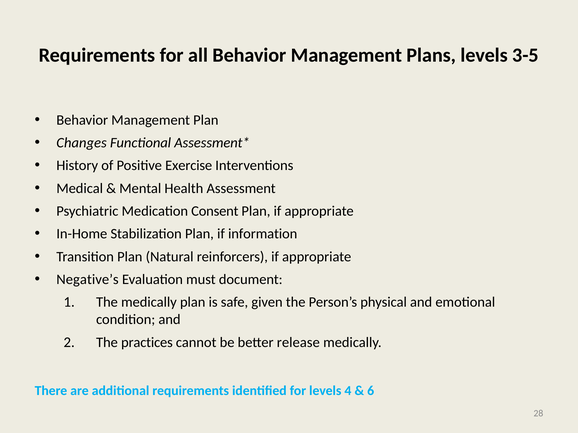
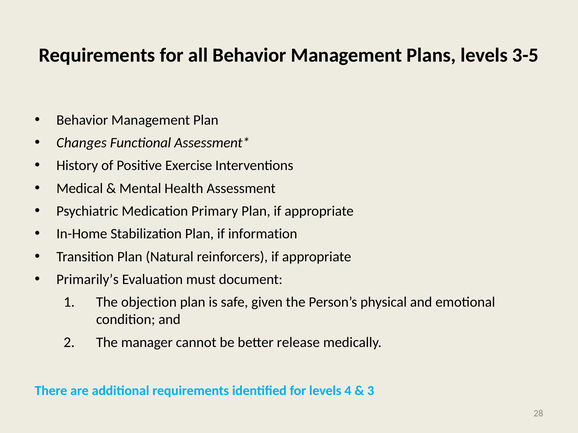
Consent: Consent -> Primary (215, 211)
Negative’s: Negative’s -> Primarily’s (88, 280)
The medically: medically -> objection (149, 303)
practices: practices -> manager (147, 343)
6: 6 -> 3 (371, 391)
